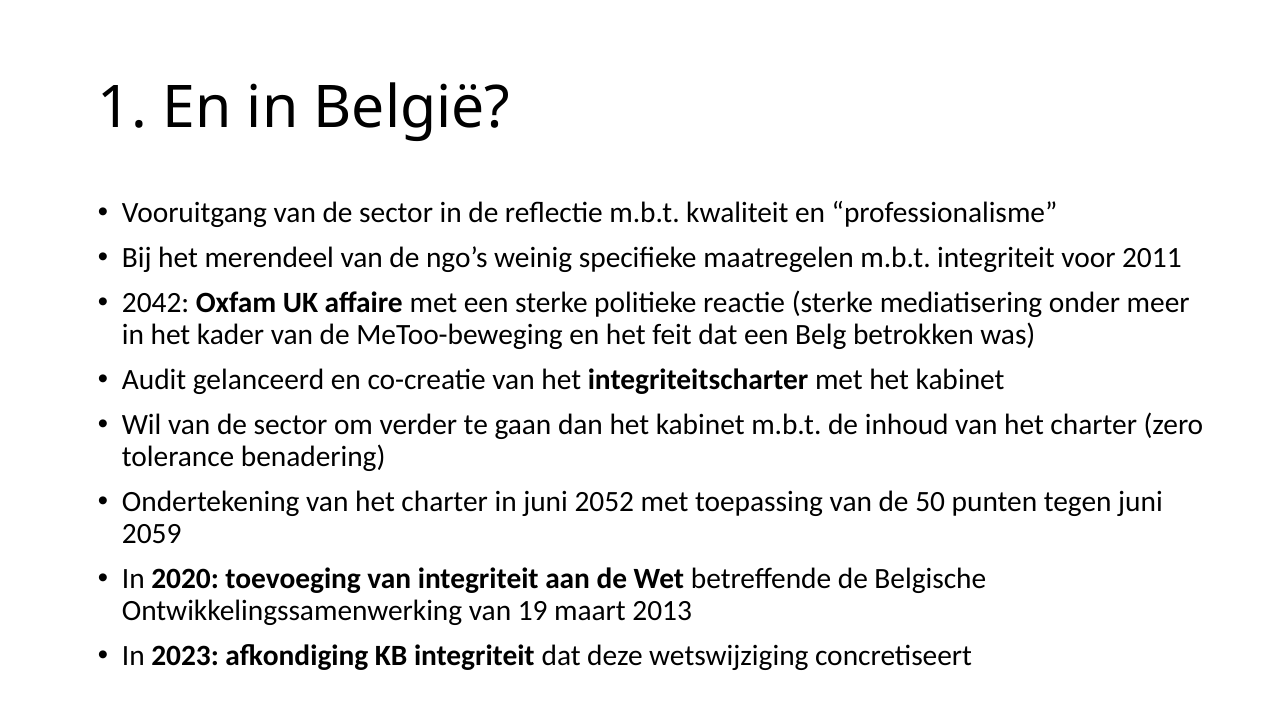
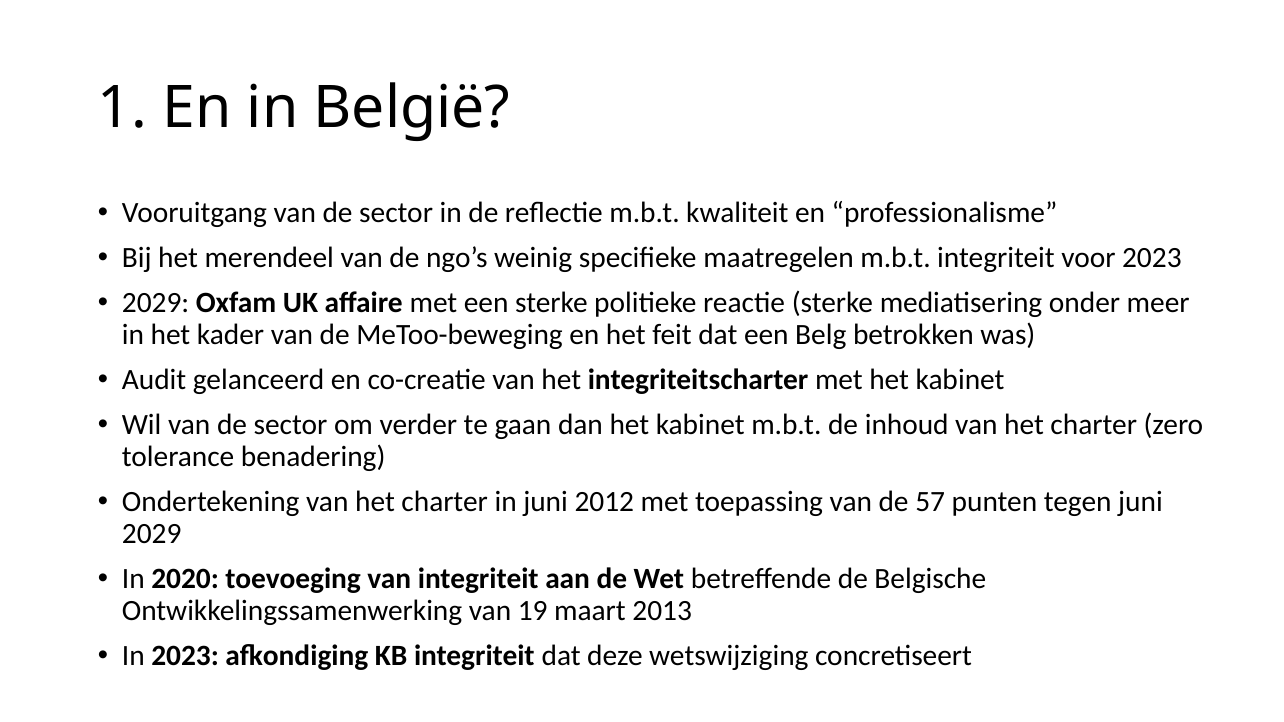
voor 2011: 2011 -> 2023 (1152, 258)
2042: 2042 -> 2029 (156, 303)
2052: 2052 -> 2012 (604, 502)
50: 50 -> 57 (930, 502)
2059: 2059 -> 2029 (152, 534)
